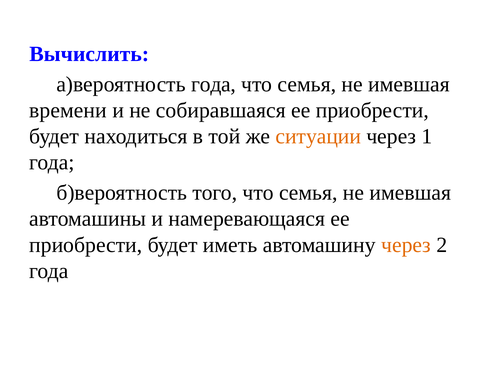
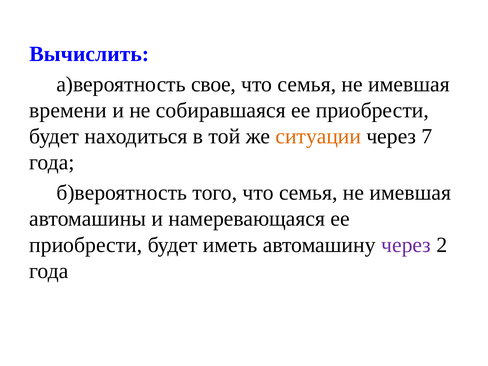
а)вероятность года: года -> свое (214, 84)
1: 1 -> 7 (427, 136)
через colour: orange -> purple (406, 245)
